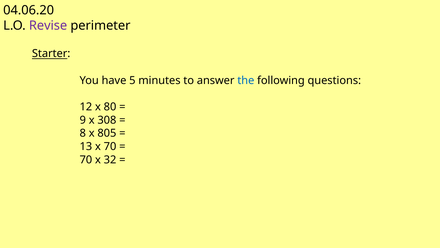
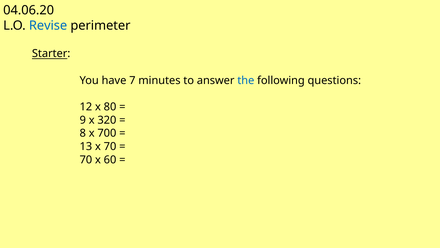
Revise colour: purple -> blue (48, 26)
5: 5 -> 7 (132, 80)
308: 308 -> 320 (107, 120)
805: 805 -> 700 (107, 133)
32: 32 -> 60 (110, 159)
